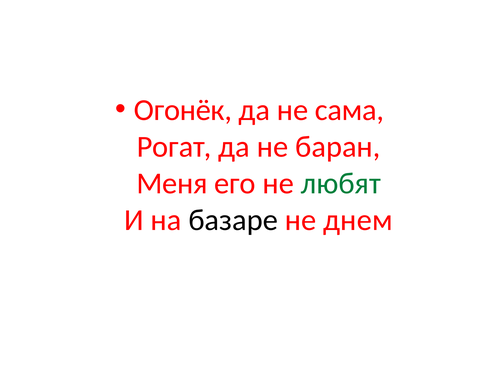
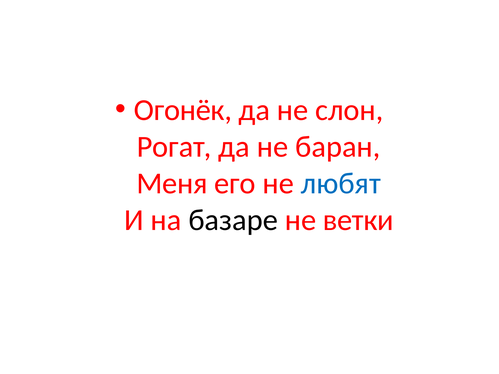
сама: сама -> слон (349, 110)
любят colour: green -> blue (341, 184)
днем: днем -> ветки (358, 220)
